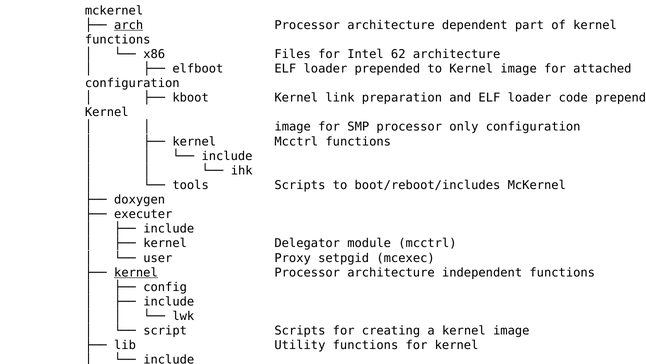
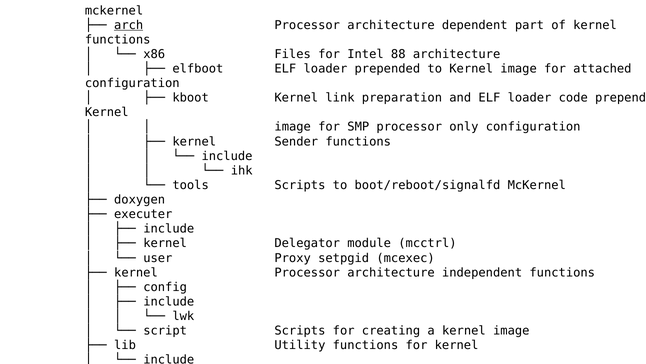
62: 62 -> 88 (398, 54)
kernel Mcctrl: Mcctrl -> Sender (296, 141)
boot/reboot/includes: boot/reboot/includes -> boot/reboot/signalfd (427, 185)
kernel underline: present -> none (136, 272)
